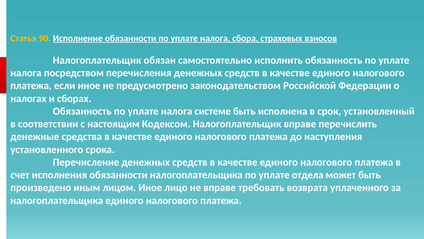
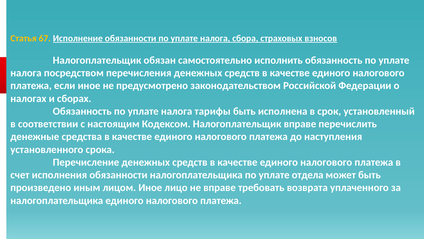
90: 90 -> 67 (45, 38)
системе: системе -> тарифы (213, 111)
